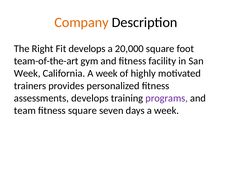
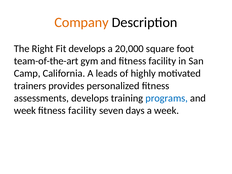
Week: Week -> Camp (27, 73)
California A week: week -> leads (107, 73)
programs colour: purple -> blue (167, 98)
team: team -> week (25, 111)
square: square -> facility (82, 111)
